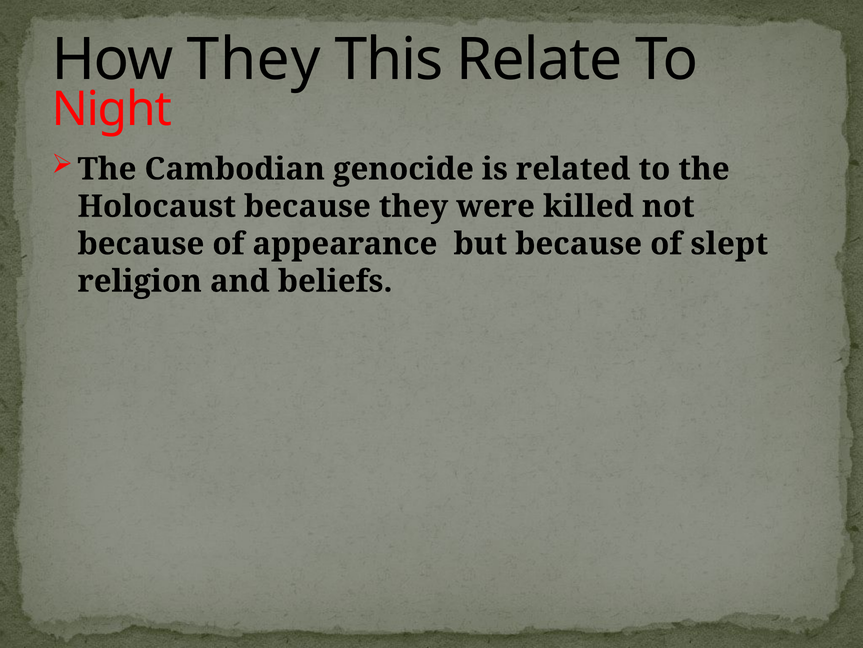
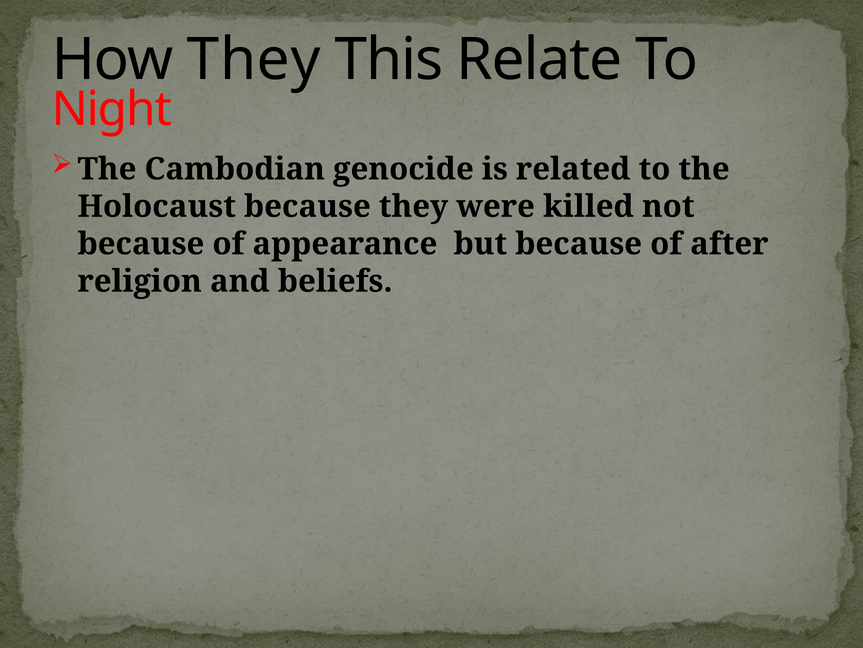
slept: slept -> after (729, 244)
